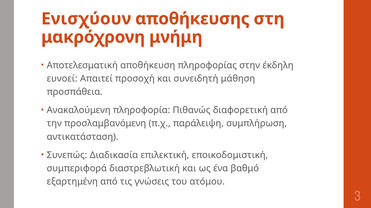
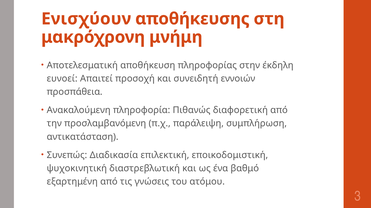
μάθηση: μάθηση -> εννοιών (238, 79)
συμπεριφορά: συμπεριφορά -> ψυχοκινητική (77, 169)
